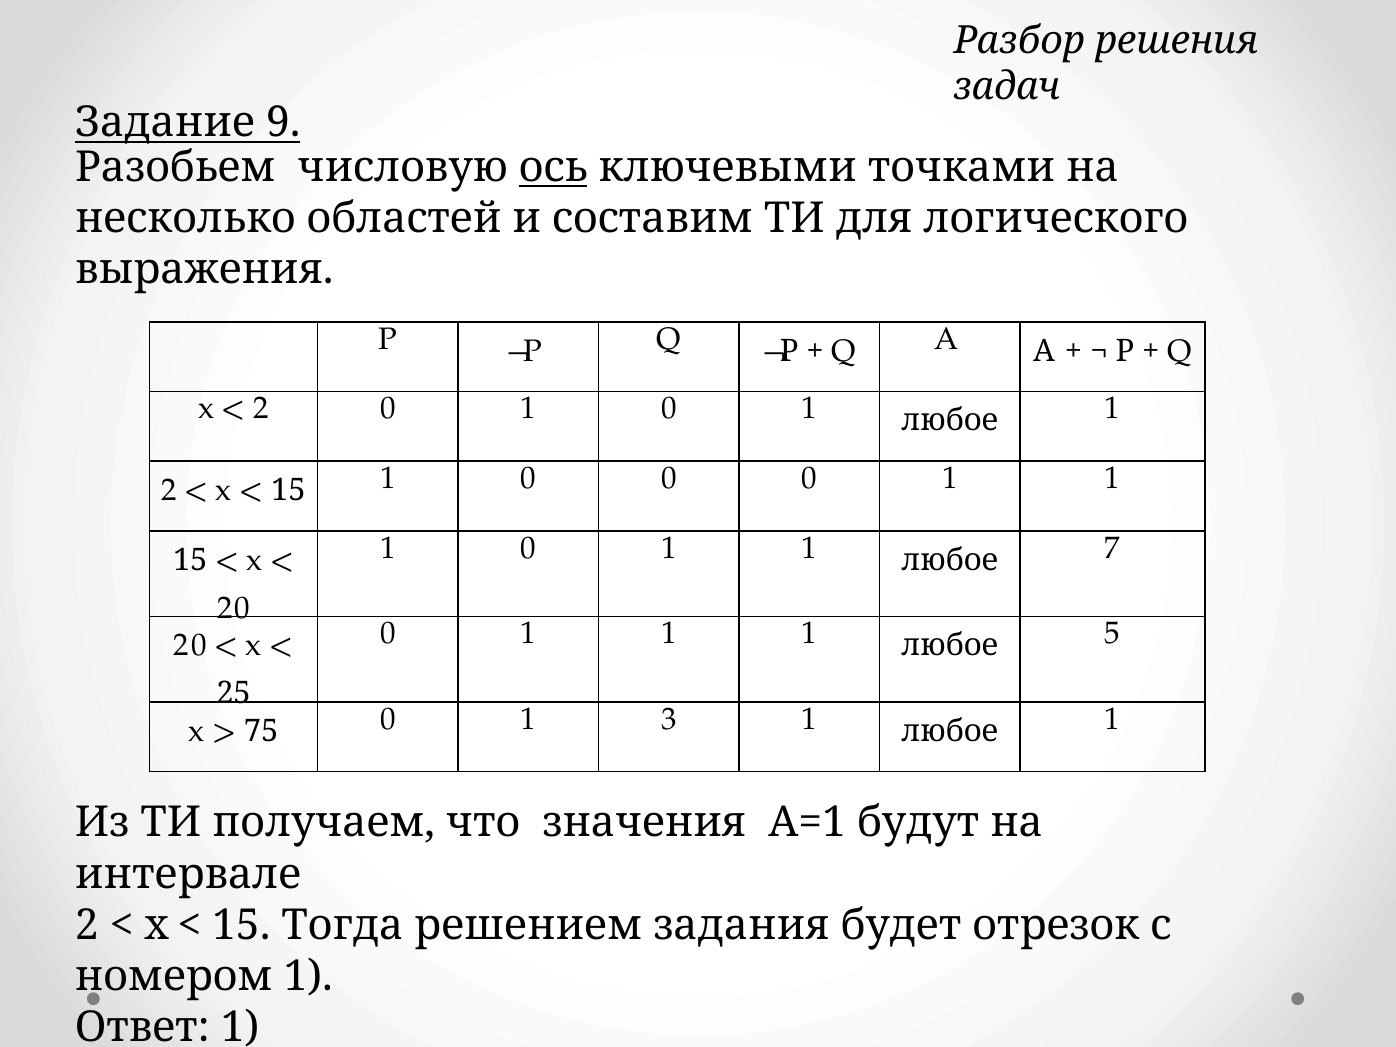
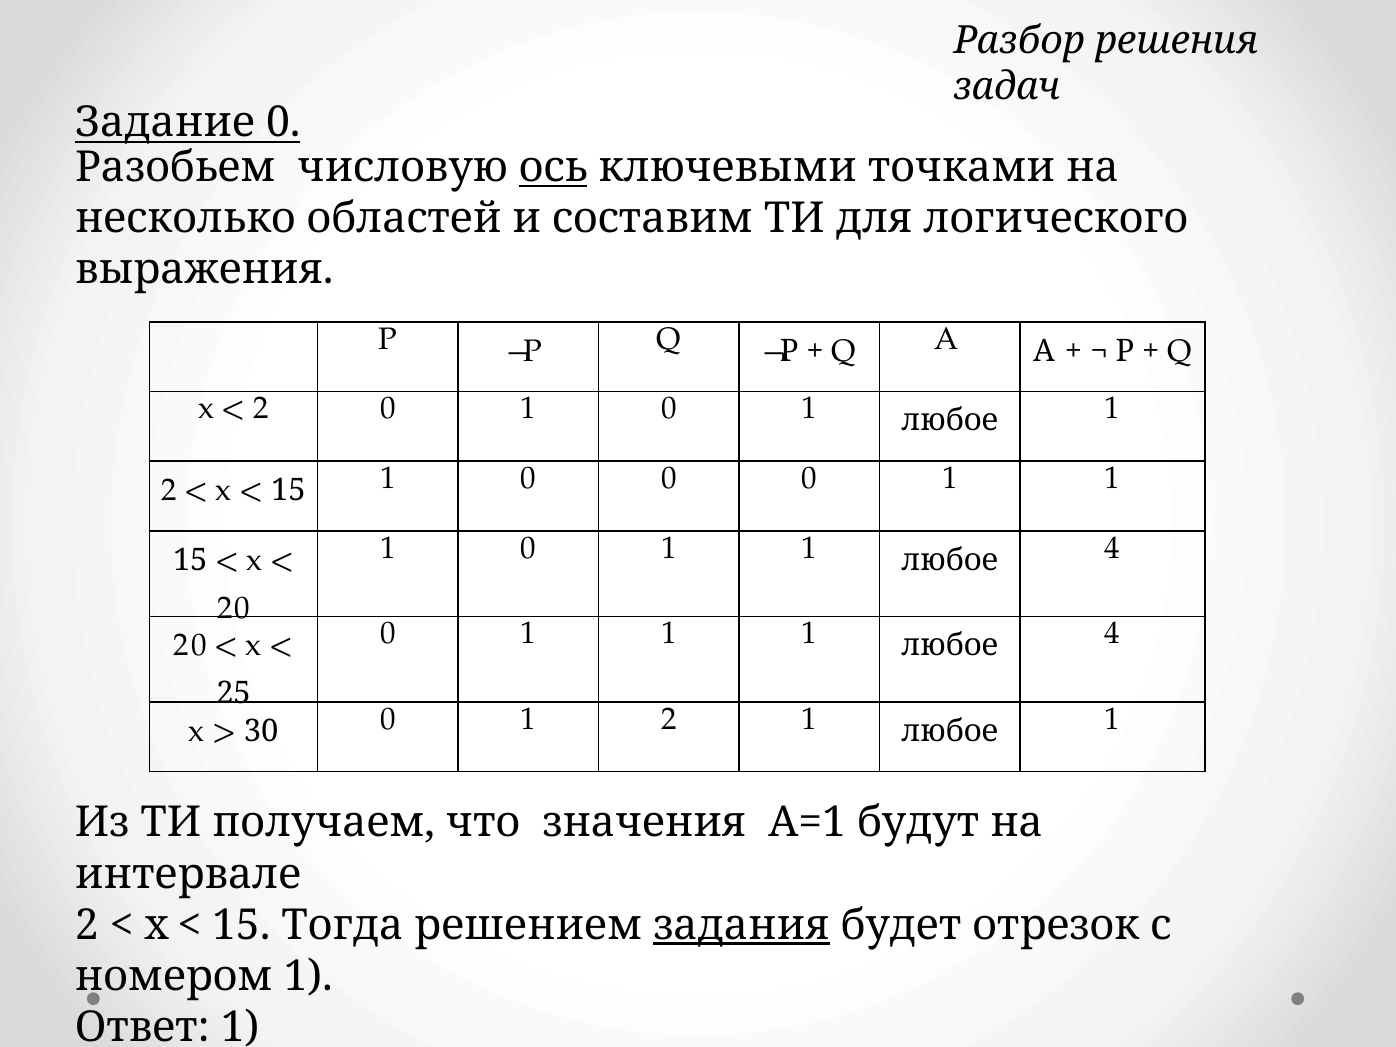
Задание 9: 9 -> 0 (283, 122)
7: 7 -> 4 (1113, 548)
5: 5 -> 4 (1113, 633)
75: 75 -> 30 (261, 731)
0 1 3: 3 -> 2 (669, 719)
задания underline: none -> present (741, 925)
